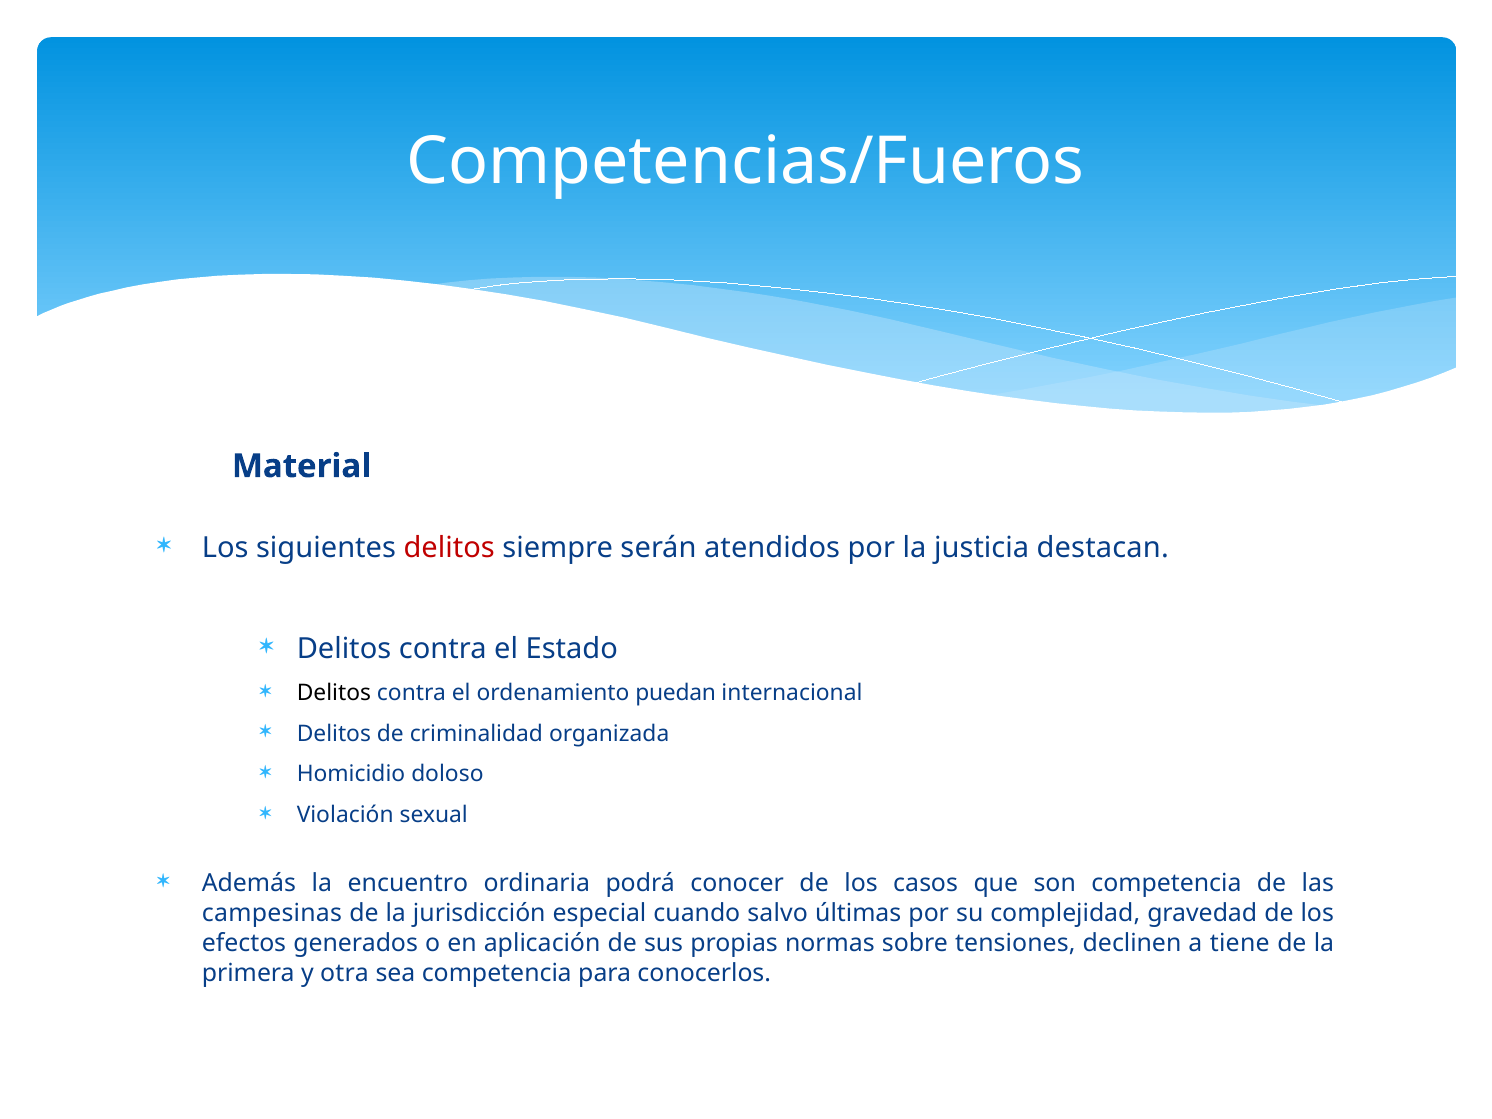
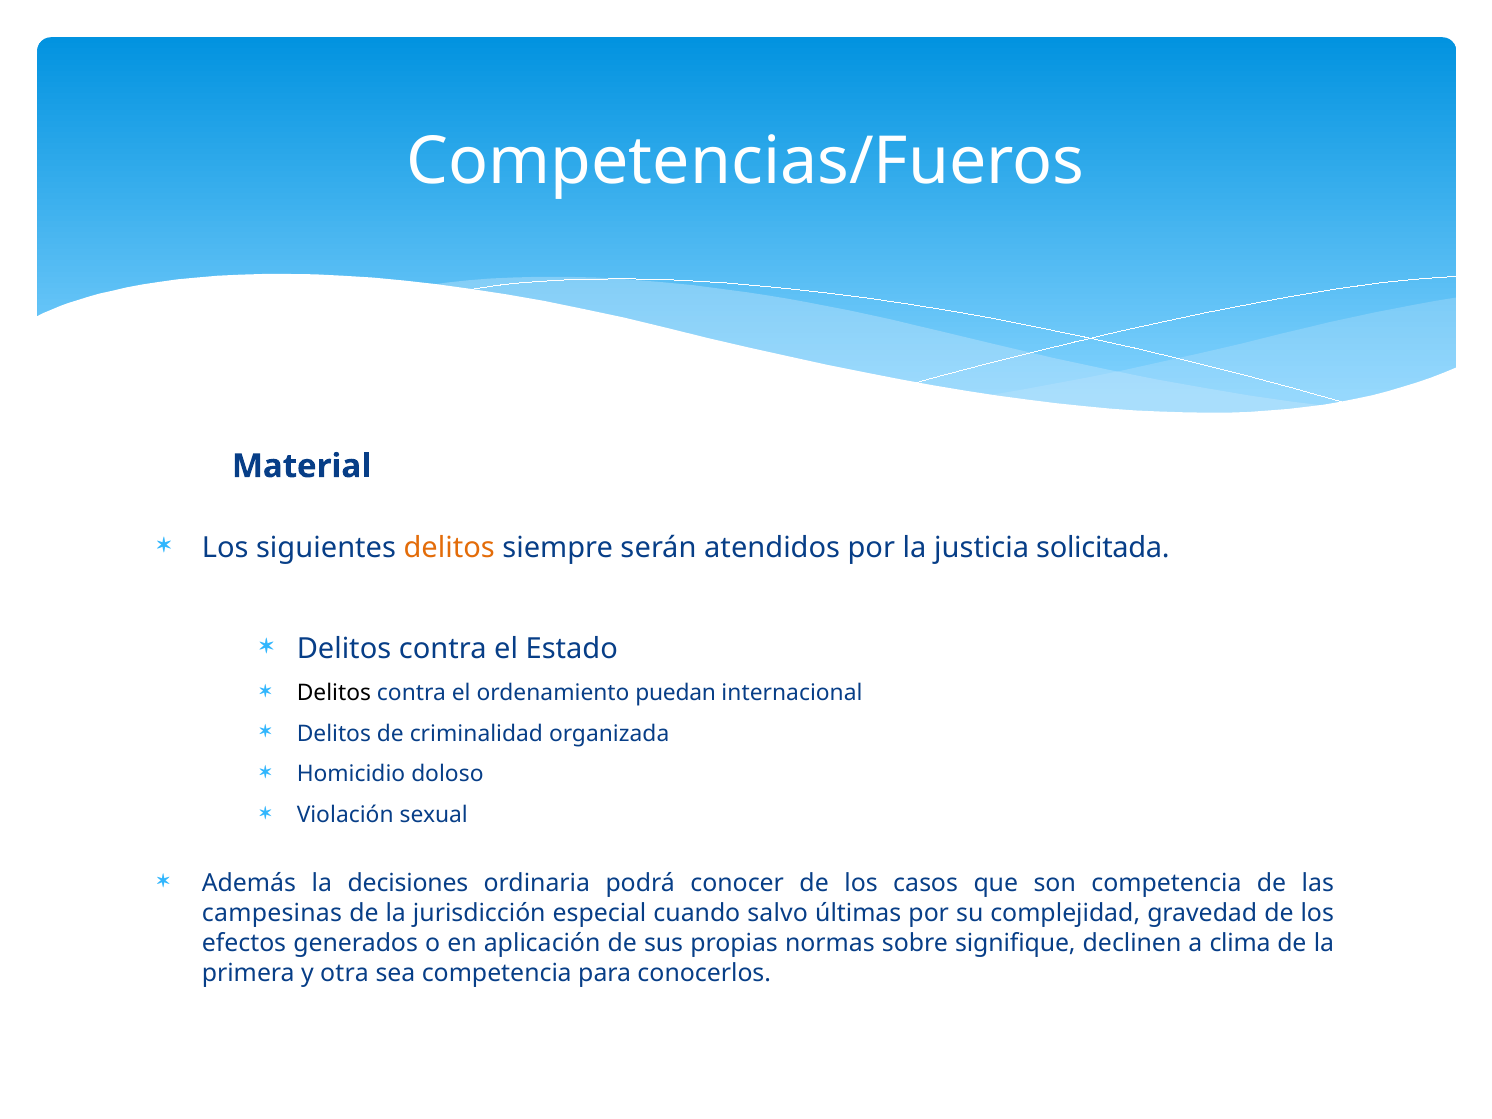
delitos colour: red -> orange (449, 548)
destacan: destacan -> solicitada (1103, 548)
encuentro: encuentro -> decisiones (408, 883)
tensiones: tensiones -> signifique (1015, 943)
tiene: tiene -> clima (1240, 943)
